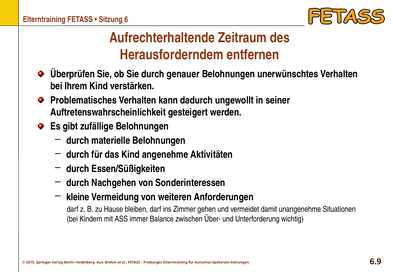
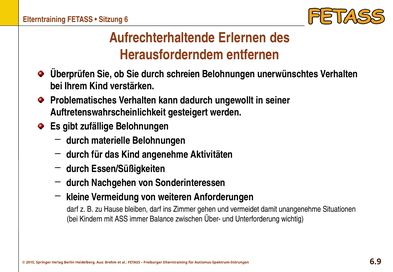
Zeitraum: Zeitraum -> Erlernen (242, 38)
genauer: genauer -> schreien (183, 74)
